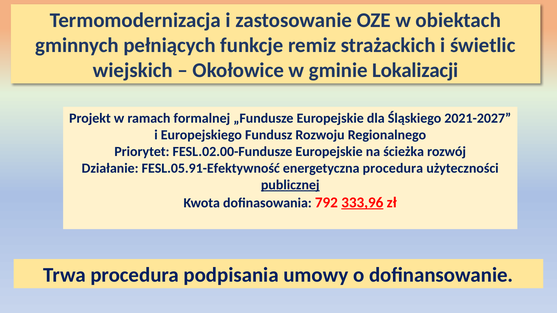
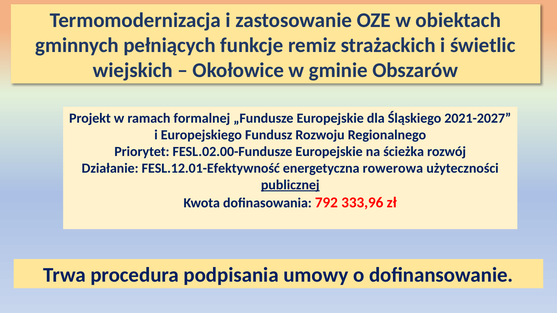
Lokalizacji: Lokalizacji -> Obszarów (415, 70)
FESL.05.91-Efektywność: FESL.05.91-Efektywność -> FESL.12.01-Efektywność (211, 168)
energetyczna procedura: procedura -> rowerowa (393, 168)
333,96 underline: present -> none (362, 203)
